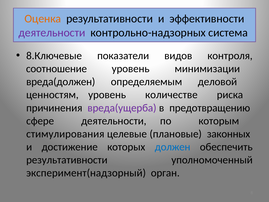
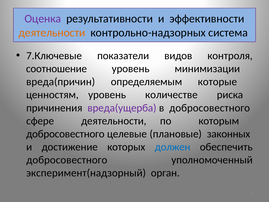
Оценка colour: orange -> purple (43, 19)
деятельности colour: purple -> orange (52, 33)
8.Ключевые: 8.Ключевые -> 7.Ключевые (54, 56)
вреда(должен: вреда(должен -> вреда(причин (61, 82)
деловой: деловой -> которые (217, 82)
в предотвращению: предотвращению -> добросовестного (210, 108)
стимулирования: стимулирования -> добросовестного (65, 134)
результативности: результативности -> добросовестного (67, 160)
